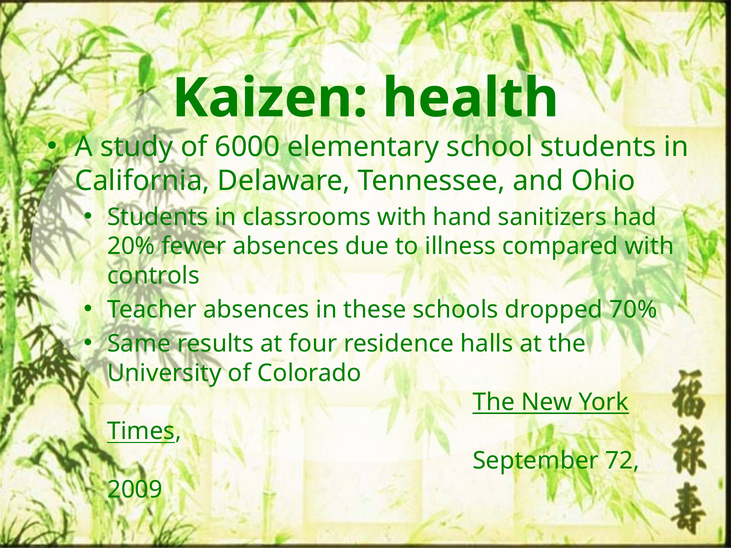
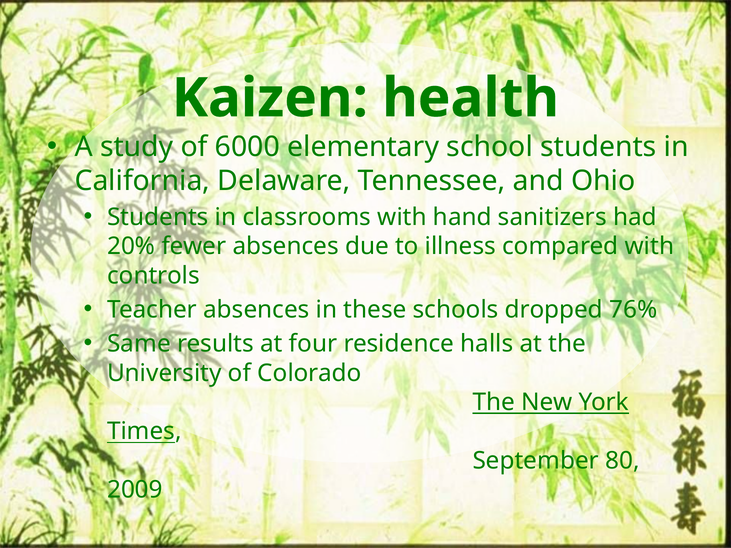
70%: 70% -> 76% (633, 310)
72: 72 -> 80 (622, 461)
